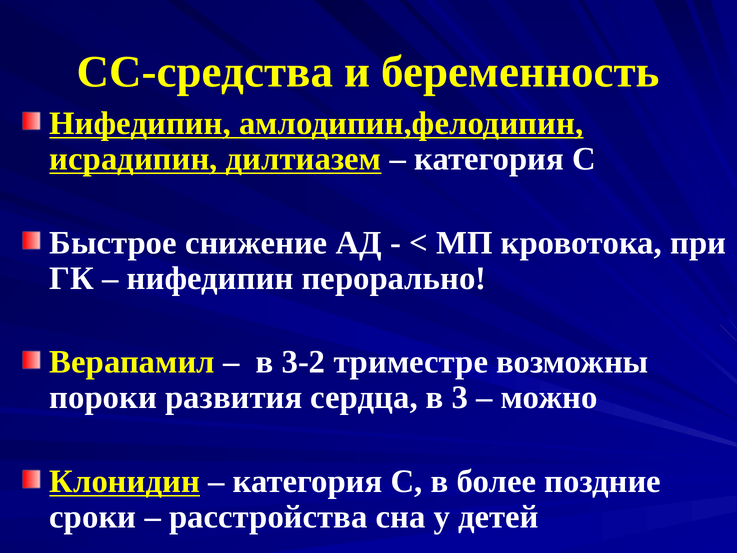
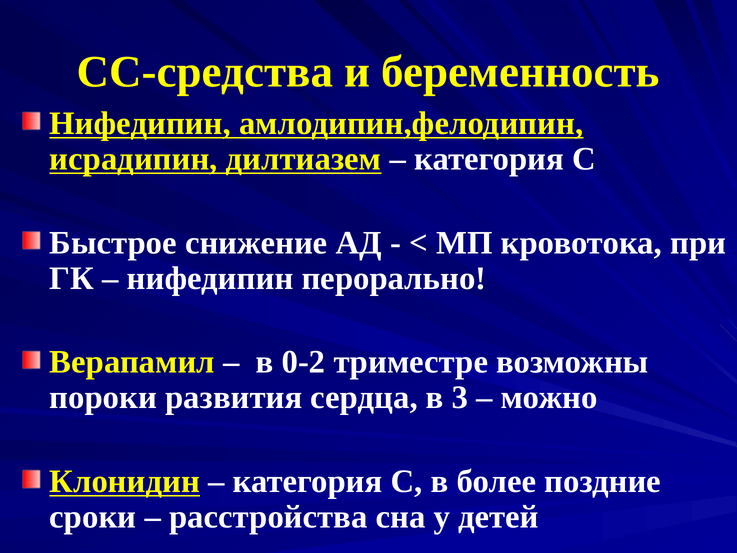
3-2: 3-2 -> 0-2 (303, 362)
